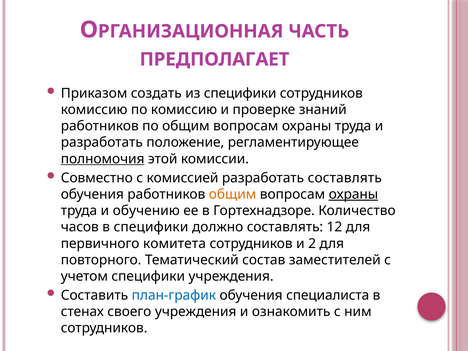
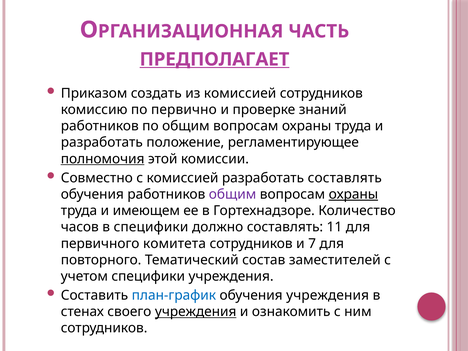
ПРЕДПОЛАГАЕТ underline: none -> present (215, 59)
из специфики: специфики -> комиссией (240, 93)
по комиссию: комиссию -> первично (184, 110)
общим colour: orange -> purple (233, 194)
обучению: обучению -> имеющем (146, 211)
12: 12 -> 11 (334, 227)
2: 2 -> 7 (312, 243)
обучения специалиста: специалиста -> учреждения (328, 295)
учреждения underline: none -> present (196, 312)
